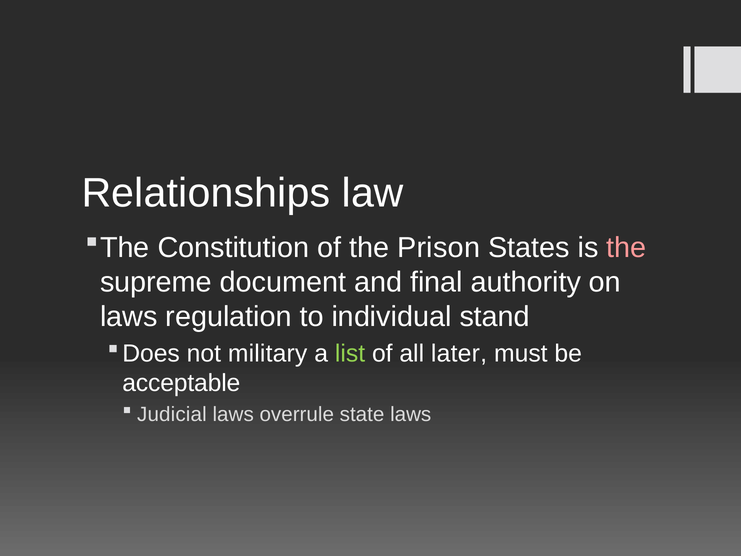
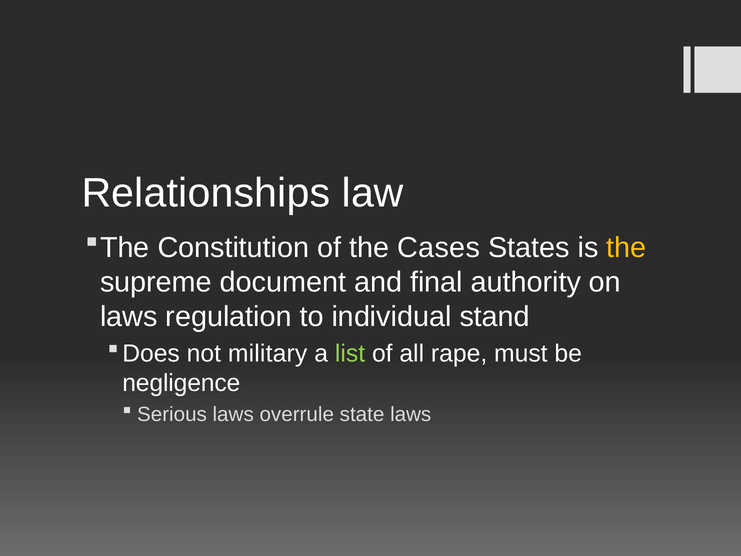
Prison: Prison -> Cases (439, 247)
the colour: pink -> yellow (626, 247)
later: later -> rape (459, 353)
acceptable: acceptable -> negligence (181, 383)
Judicial: Judicial -> Serious (172, 414)
